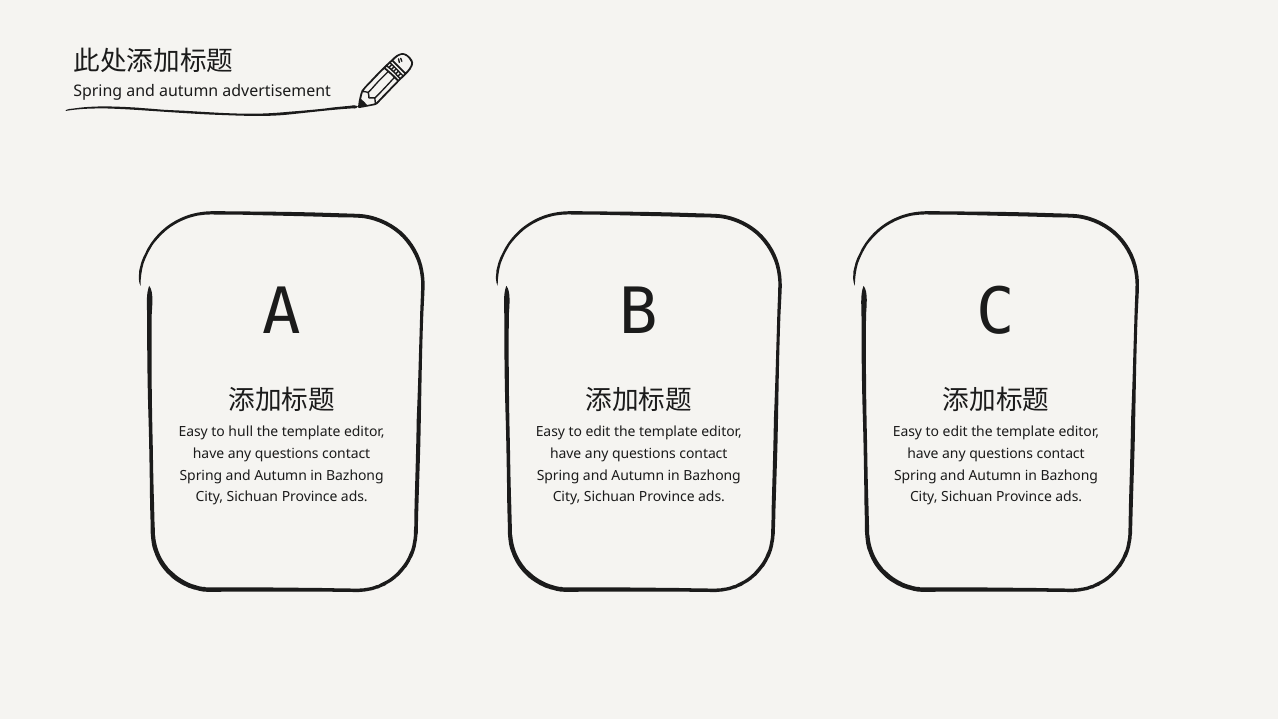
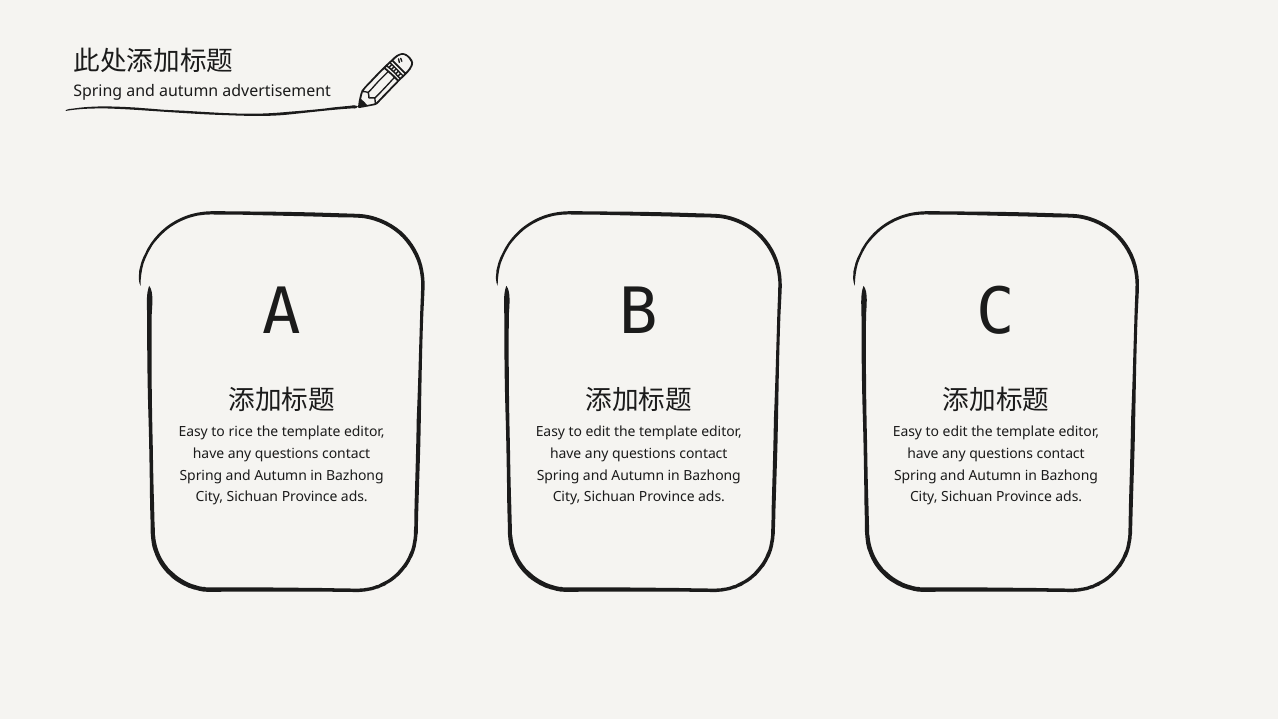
hull: hull -> rice (241, 432)
